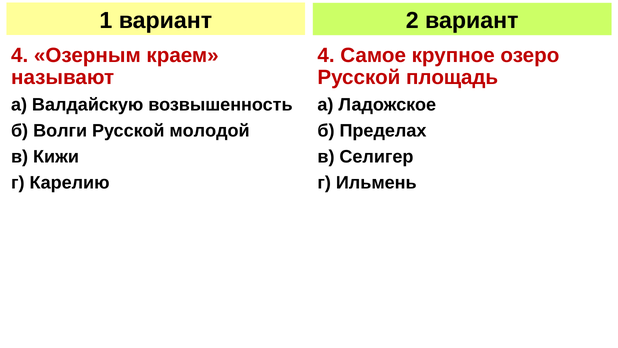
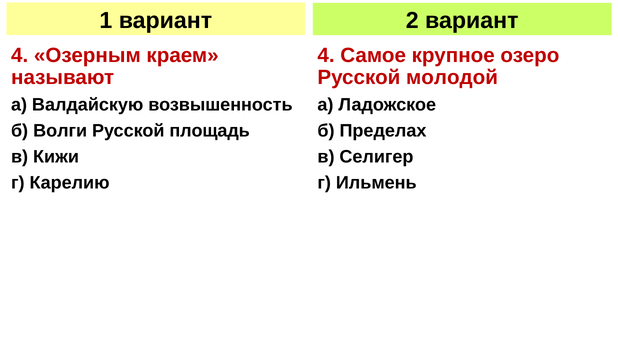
площадь: площадь -> молодой (452, 77)
молодой: молодой -> площадь (210, 131)
